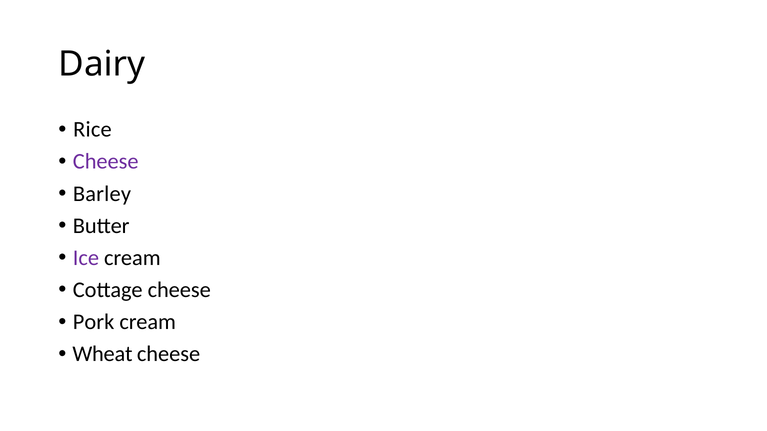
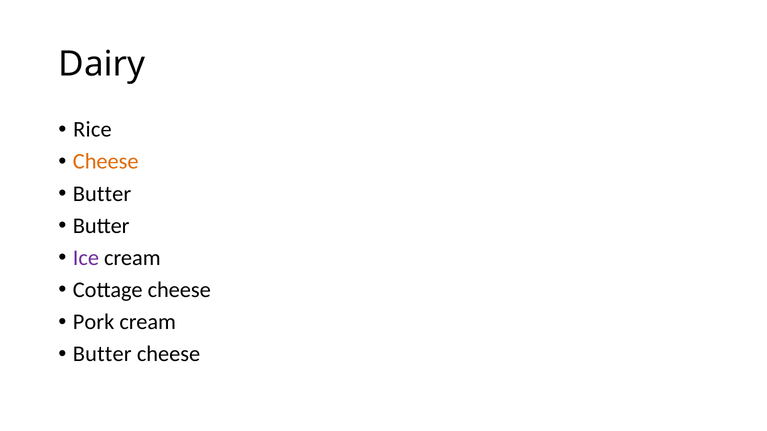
Cheese colour: purple -> orange (106, 162)
Barley: Barley -> Butter (102, 194)
Wheat: Wheat -> Butter (102, 354)
